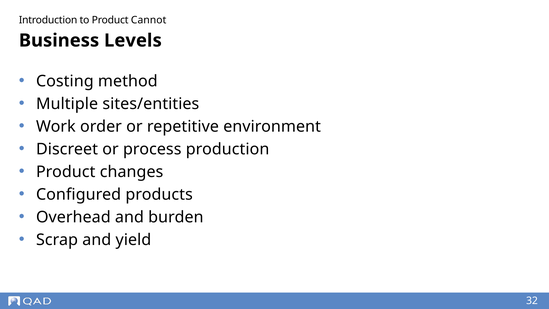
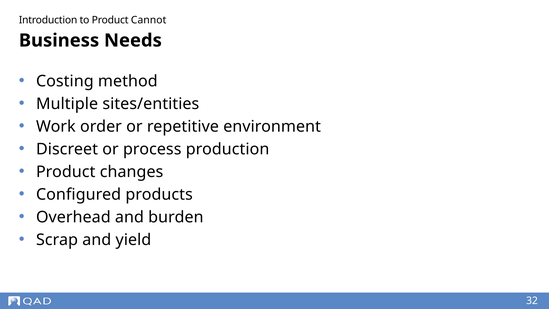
Levels: Levels -> Needs (133, 40)
